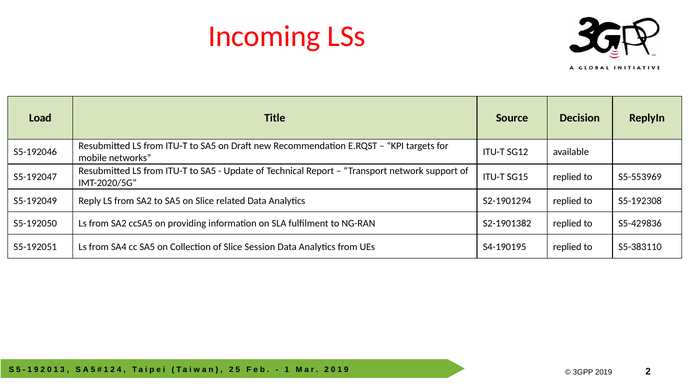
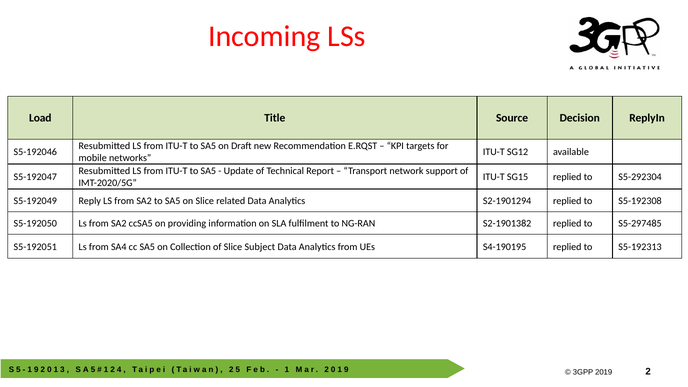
S5-553969: S5-553969 -> S5-292304 (640, 177)
S5-429836: S5-429836 -> S5-297485 (640, 223)
Session: Session -> Subject (260, 247)
S5-383110: S5-383110 -> S5-192313 (640, 247)
